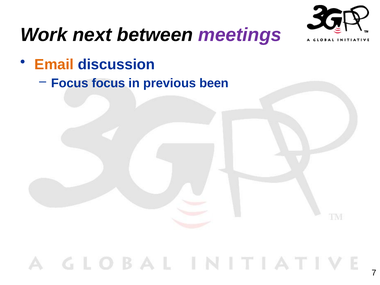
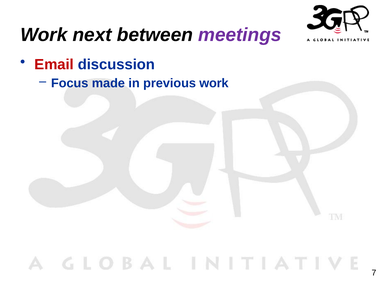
Email colour: orange -> red (54, 64)
Focus focus: focus -> made (108, 83)
previous been: been -> work (214, 83)
